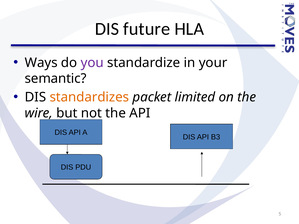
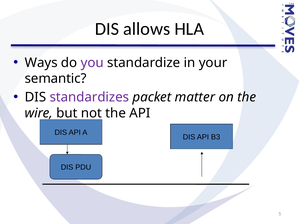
future: future -> allows (147, 29)
standardizes colour: orange -> purple (89, 97)
limited: limited -> matter (195, 97)
